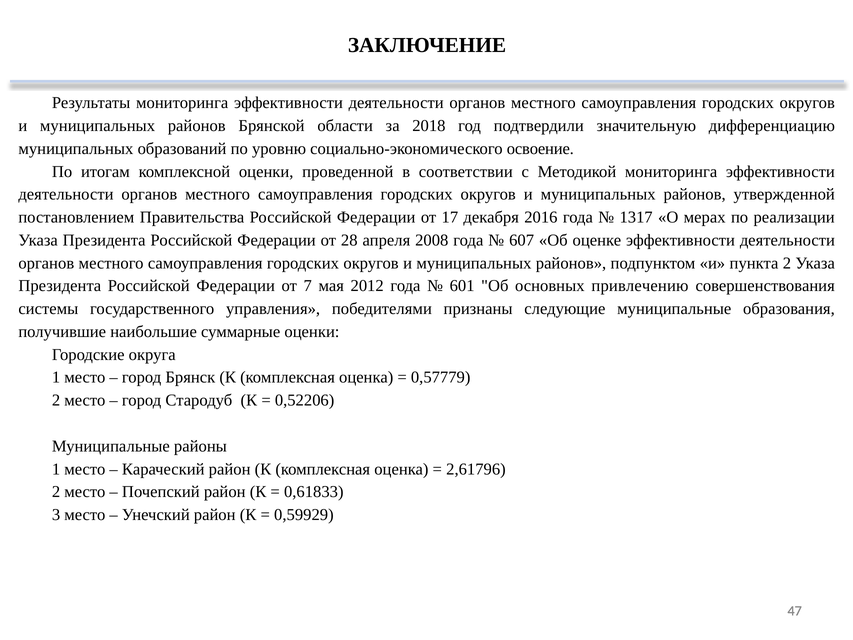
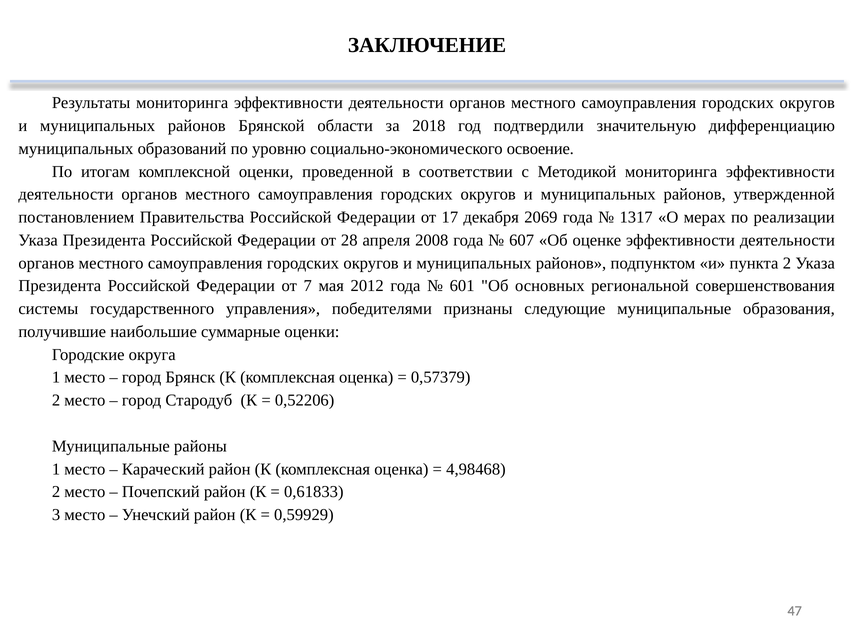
2016: 2016 -> 2069 (541, 217)
привлечению: привлечению -> региональной (640, 286)
0,57779: 0,57779 -> 0,57379 (441, 377)
2,61796: 2,61796 -> 4,98468 (476, 469)
